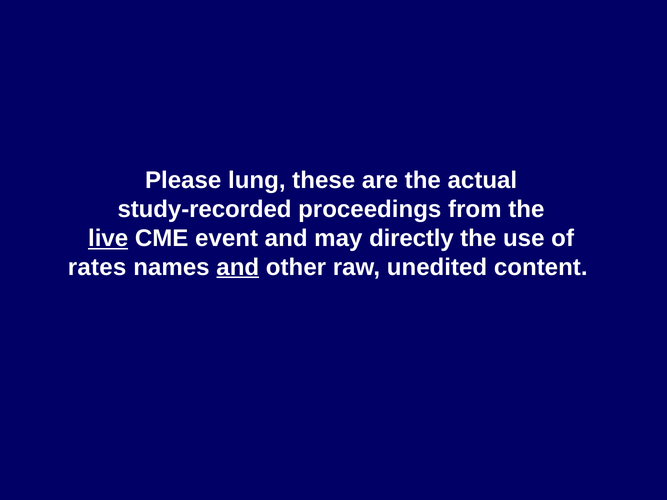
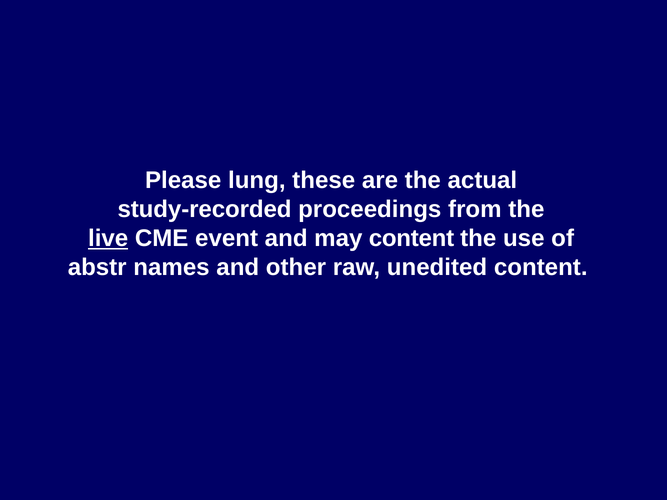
may directly: directly -> content (411, 238)
rates: rates -> abstr (97, 267)
and underline: present -> none (238, 267)
